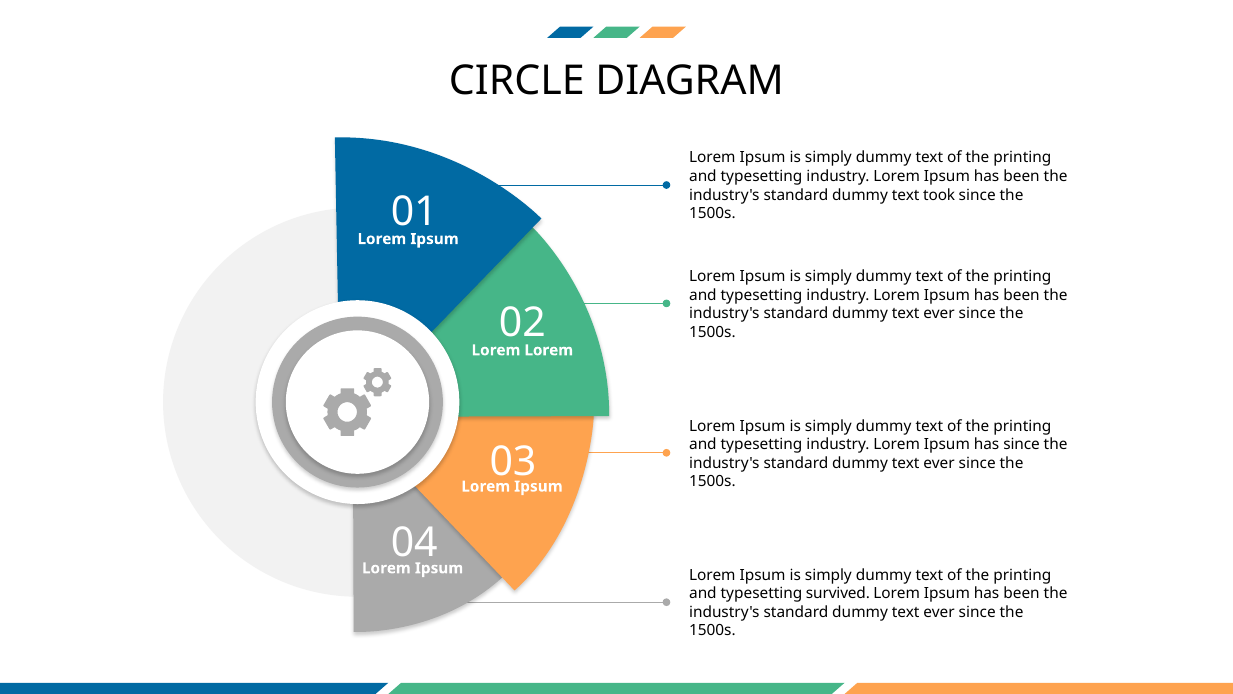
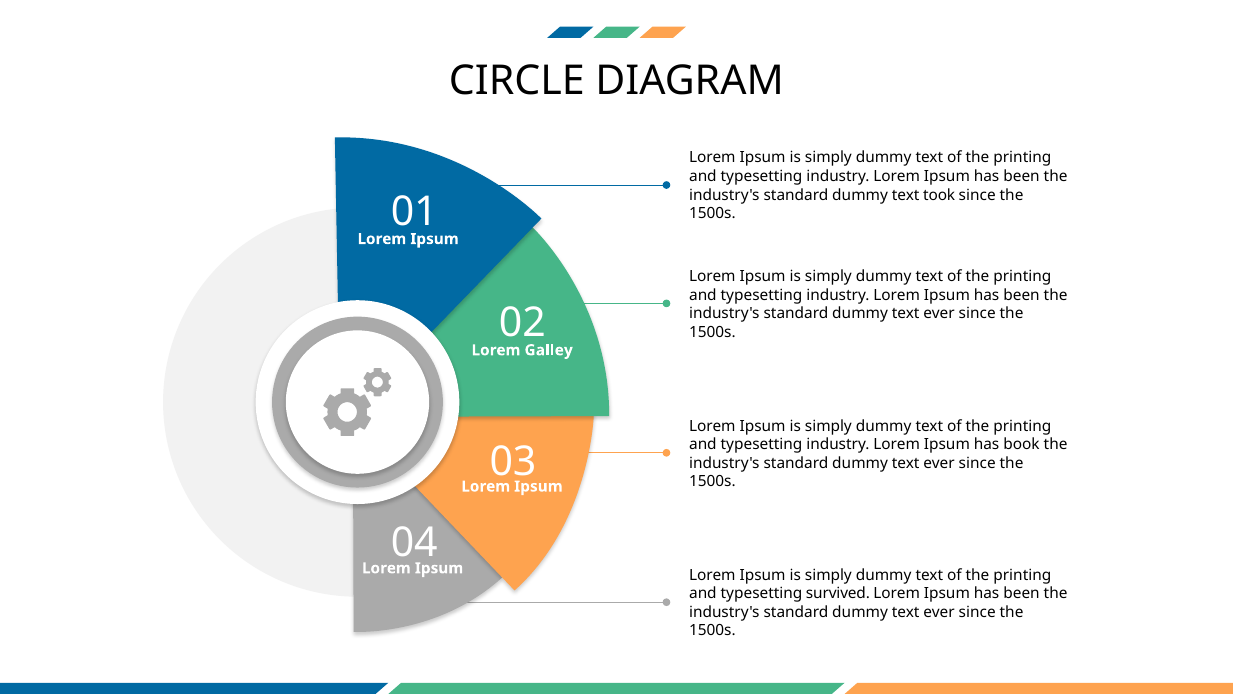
Lorem: Lorem -> Galley (549, 350)
has since: since -> book (1022, 444)
